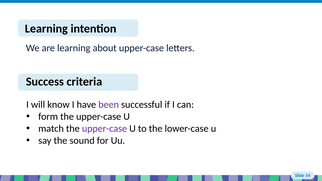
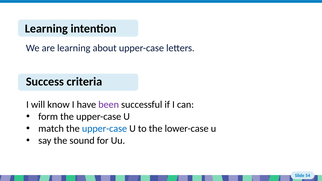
upper-case colour: purple -> blue (105, 129)
